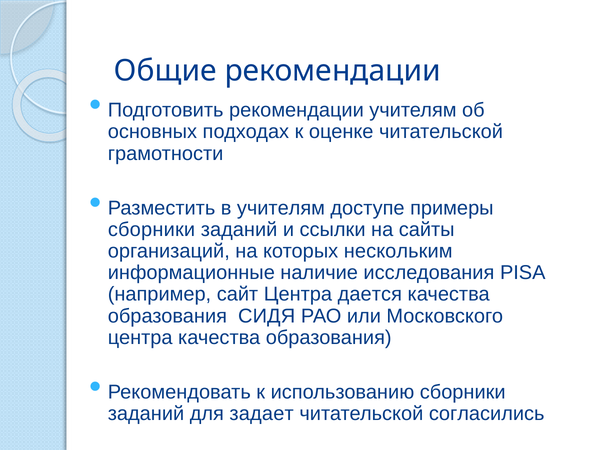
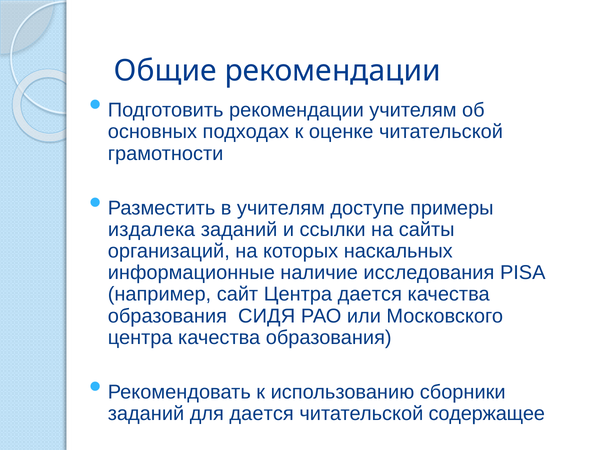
сборники: сборники -> издалека (152, 230)
нескольким: нескольким -> наскальных (398, 251)
для задает: задает -> дается (262, 414)
согласились: согласились -> содержащее (487, 414)
